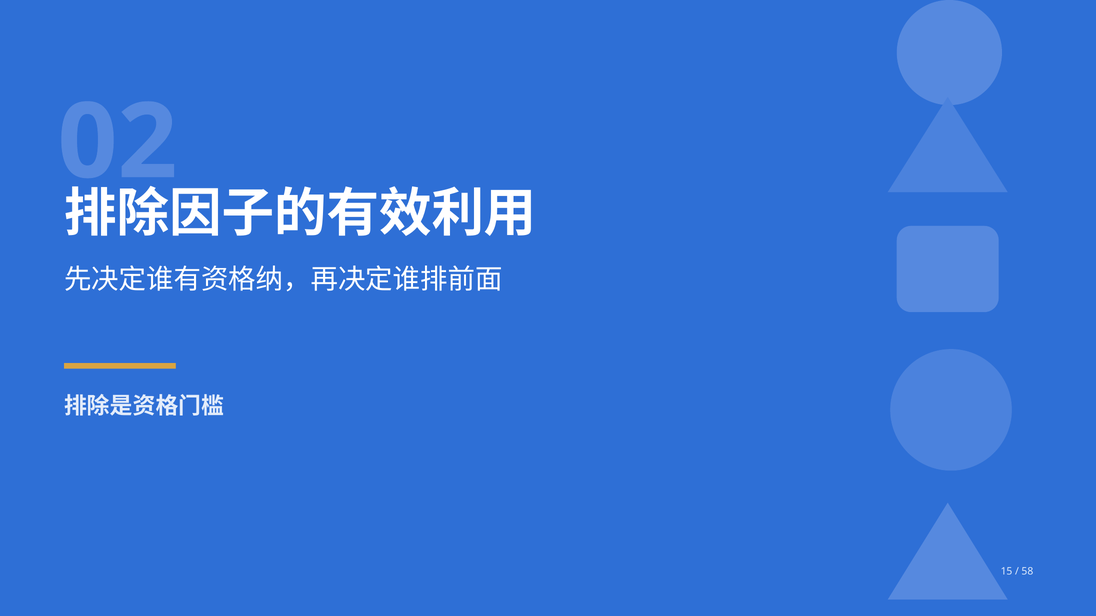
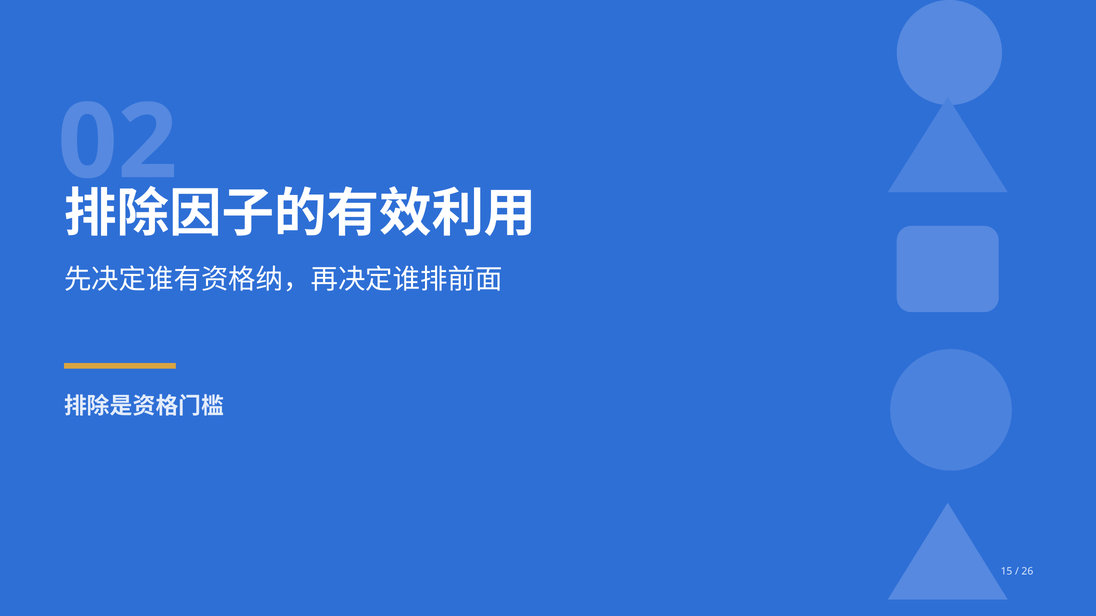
58: 58 -> 26 (1027, 572)
